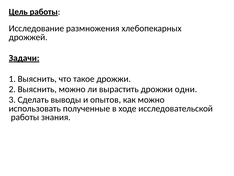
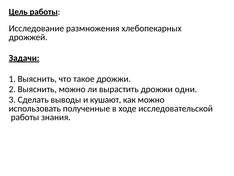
опытов: опытов -> кушают (106, 99)
